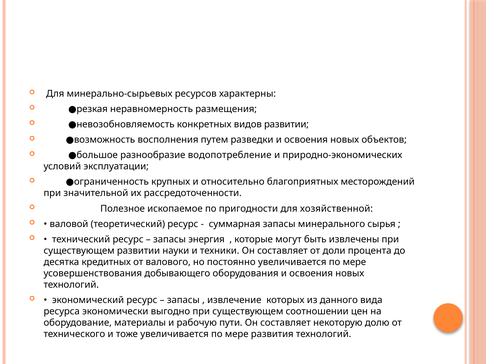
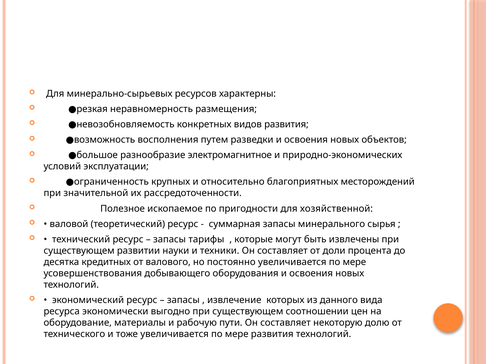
видов развитии: развитии -> развития (286, 125)
водопотребление: водопотребление -> электромагнитное (230, 155)
энергия: энергия -> тарифы (206, 240)
